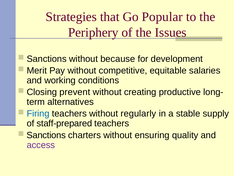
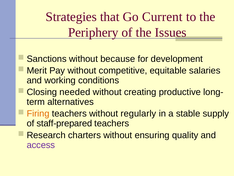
Popular: Popular -> Current (162, 17)
prevent: prevent -> needed (75, 92)
Firing colour: blue -> orange (38, 113)
Sanctions: Sanctions -> Research (46, 135)
